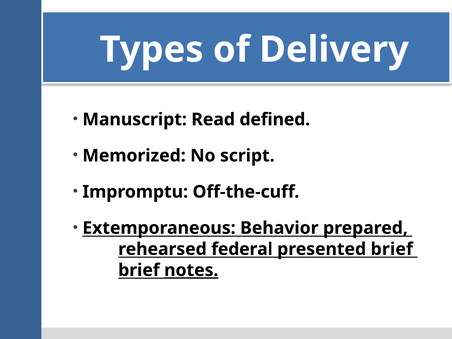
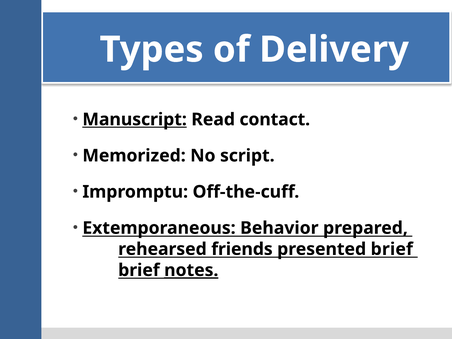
Manuscript underline: none -> present (135, 119)
defined: defined -> contact (275, 119)
federal: federal -> friends (242, 249)
